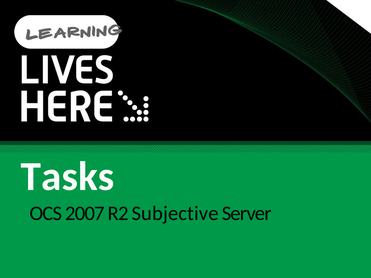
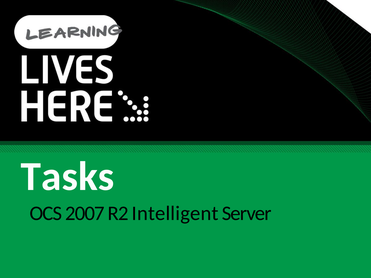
Subjective: Subjective -> Intelligent (175, 214)
